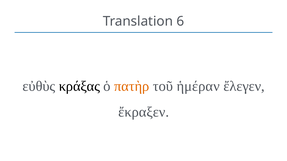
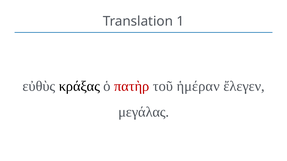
6: 6 -> 1 (180, 21)
πατὴρ colour: orange -> red (132, 86)
ἔκραξεν: ἔκραξεν -> μεγάλας (144, 112)
